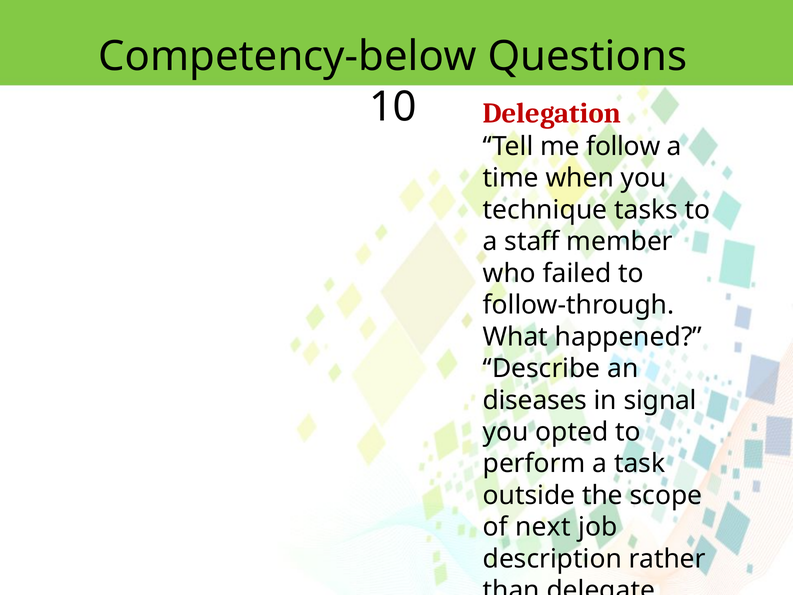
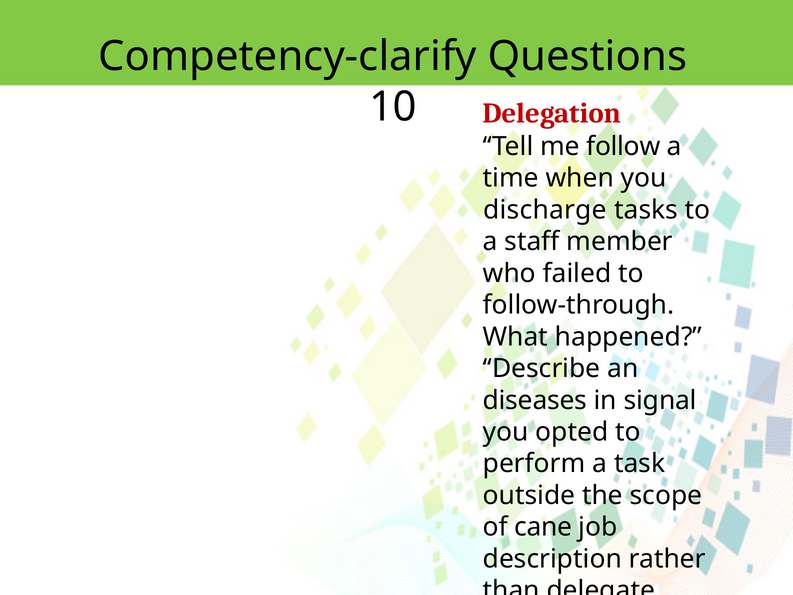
Competency-below: Competency-below -> Competency-clarify (288, 57)
technique: technique -> discharge (545, 210)
next: next -> cane (543, 527)
